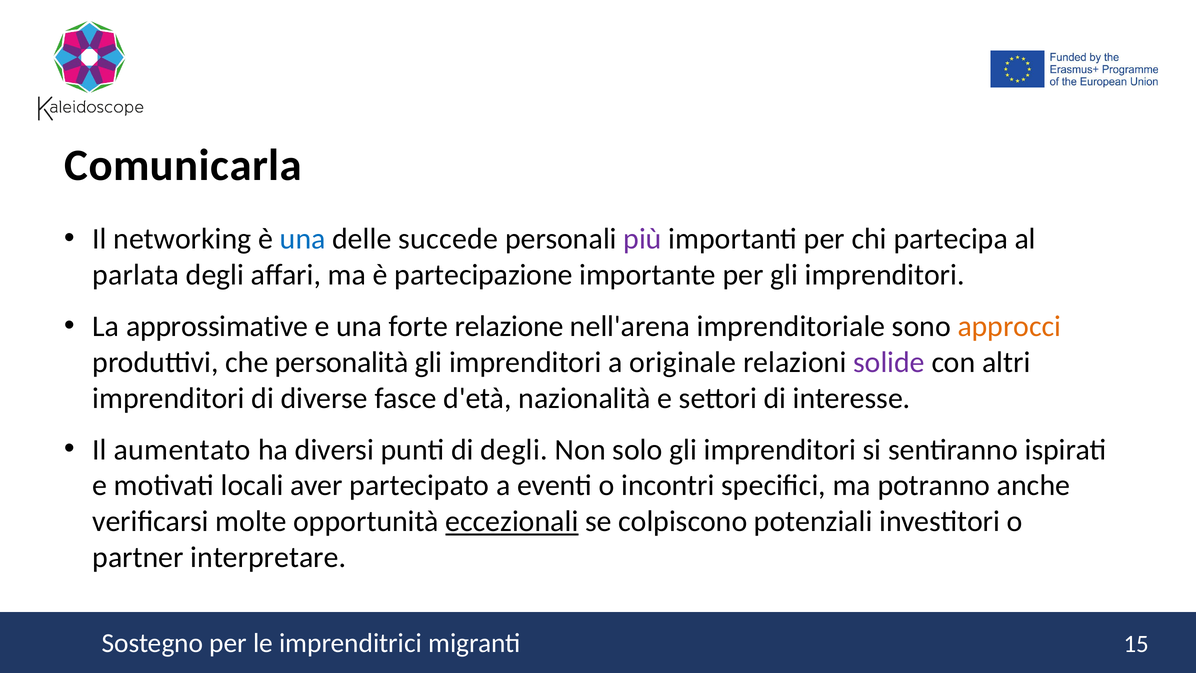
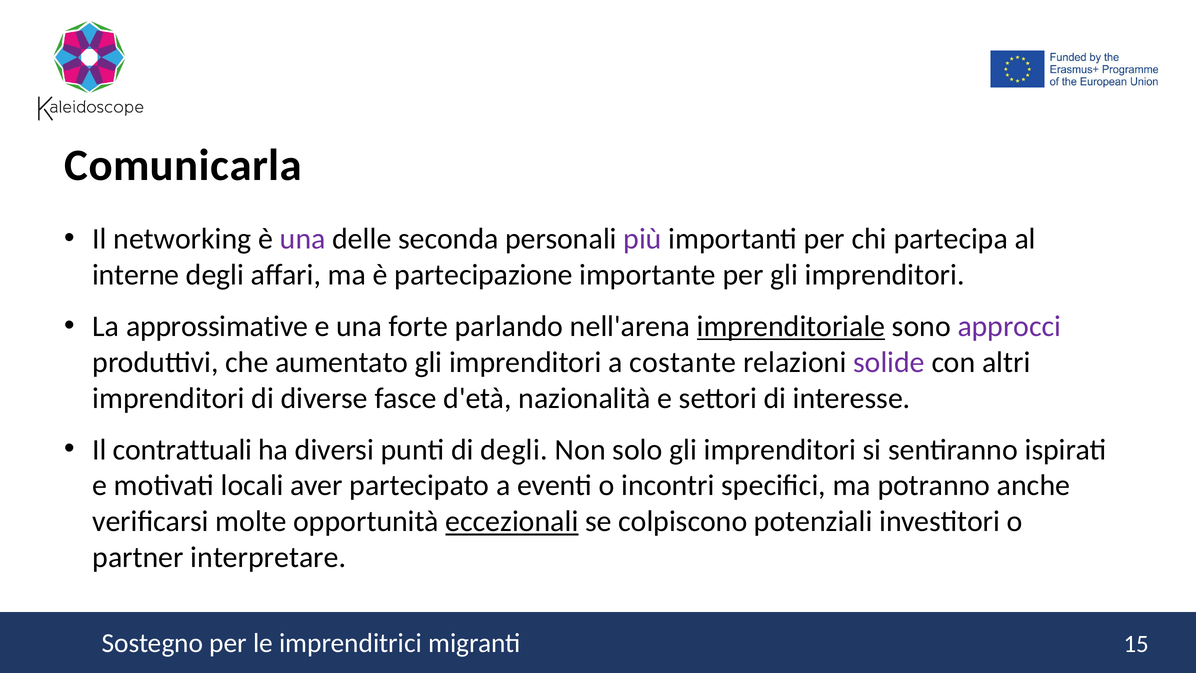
una colour: blue -> purple (303, 239)
succede: succede -> seconda (448, 239)
parlata: parlata -> interne (136, 275)
relazione: relazione -> parlando (509, 326)
imprenditoriale underline: none -> present (791, 326)
approcci colour: orange -> purple (1009, 326)
personalità: personalità -> aumentato (342, 362)
originale: originale -> costante (683, 362)
aumentato: aumentato -> contrattuali (183, 450)
